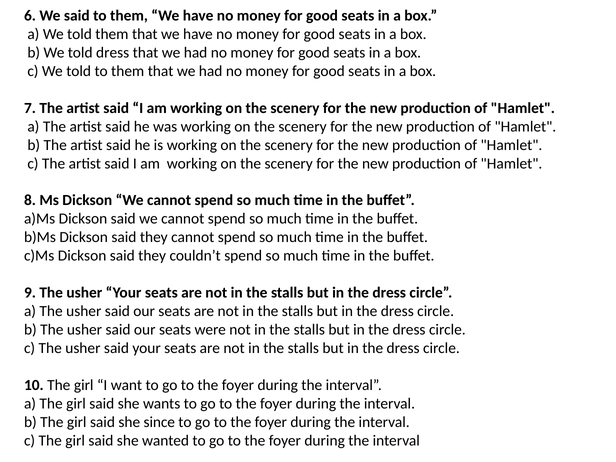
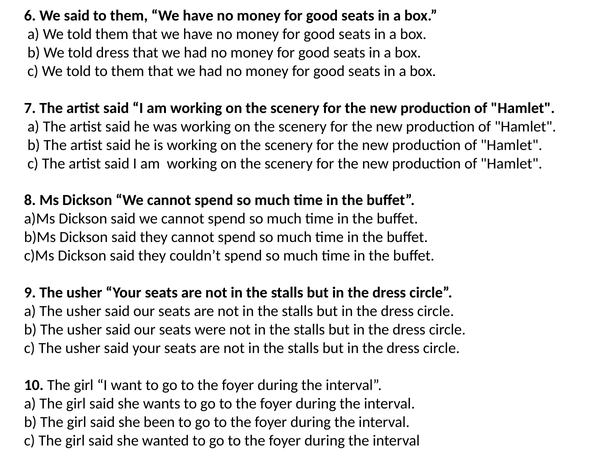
since: since -> been (159, 422)
